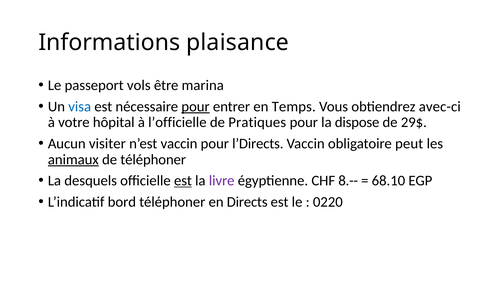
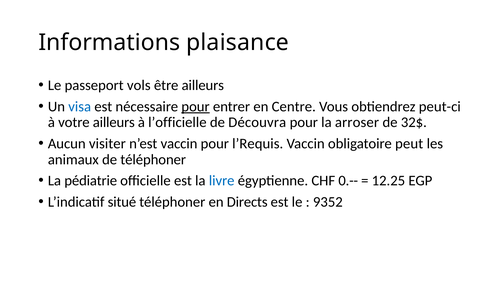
être marina: marina -> ailleurs (203, 85)
Temps: Temps -> Centre (294, 106)
avec-ci: avec-ci -> peut-ci (440, 106)
votre hôpital: hôpital -> ailleurs (114, 122)
Pratiques: Pratiques -> Découvra (257, 122)
dispose: dispose -> arroser (357, 122)
29$: 29$ -> 32$ (414, 122)
l’Directs: l’Directs -> l’Requis (258, 143)
animaux underline: present -> none (73, 159)
desquels: desquels -> pédiatrie (91, 180)
est underline: present -> none (183, 180)
livre colour: purple -> blue (222, 180)
8.--: 8.-- -> 0.-- (348, 180)
68.10: 68.10 -> 12.25 (388, 180)
bord: bord -> situé (122, 201)
0220: 0220 -> 9352 (328, 201)
